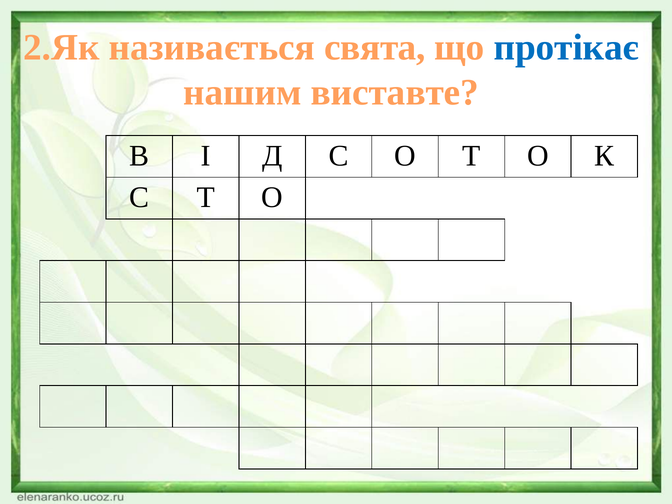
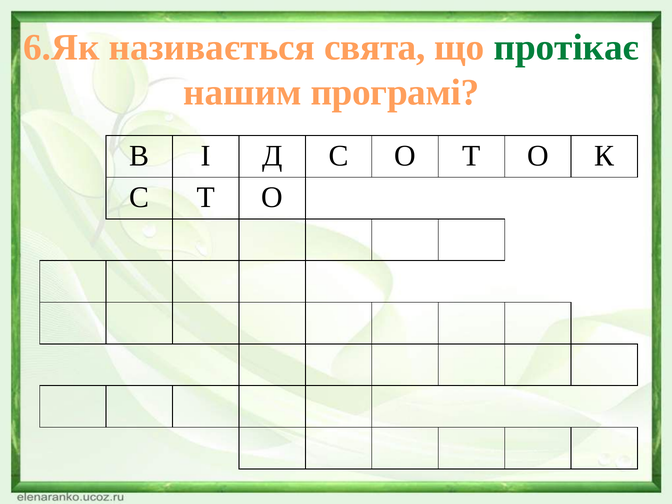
2.Як: 2.Як -> 6.Як (61, 47)
протікає colour: blue -> green (566, 47)
виставте: виставте -> програмі (395, 92)
